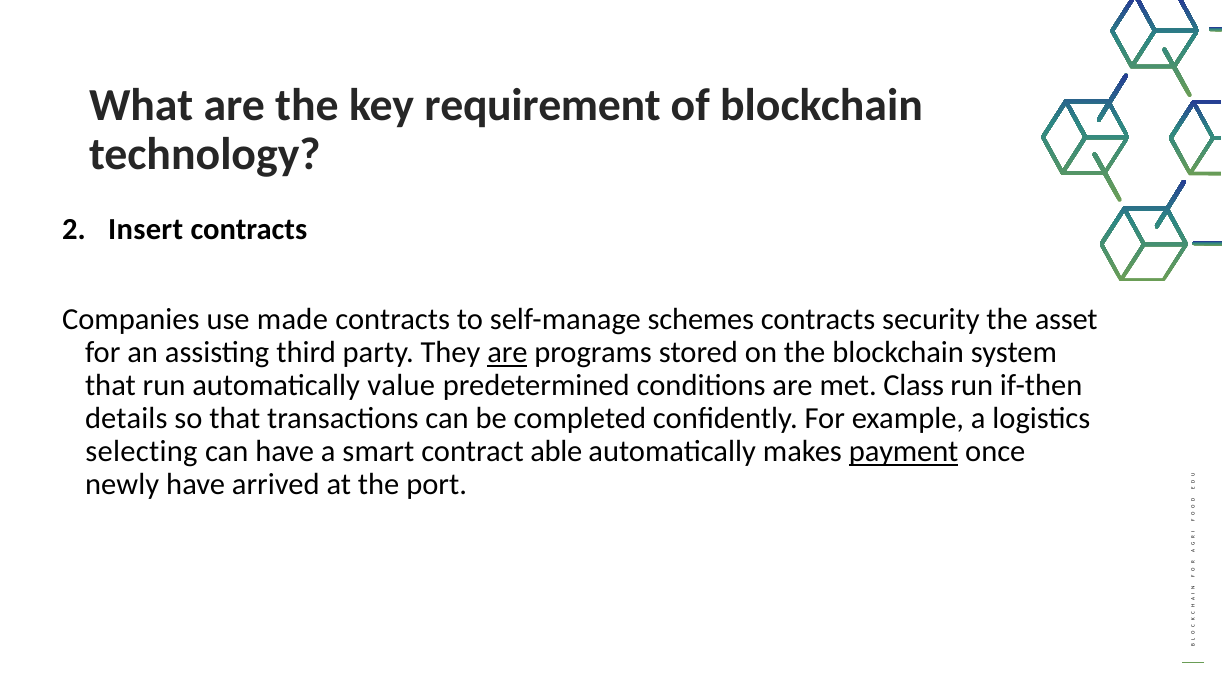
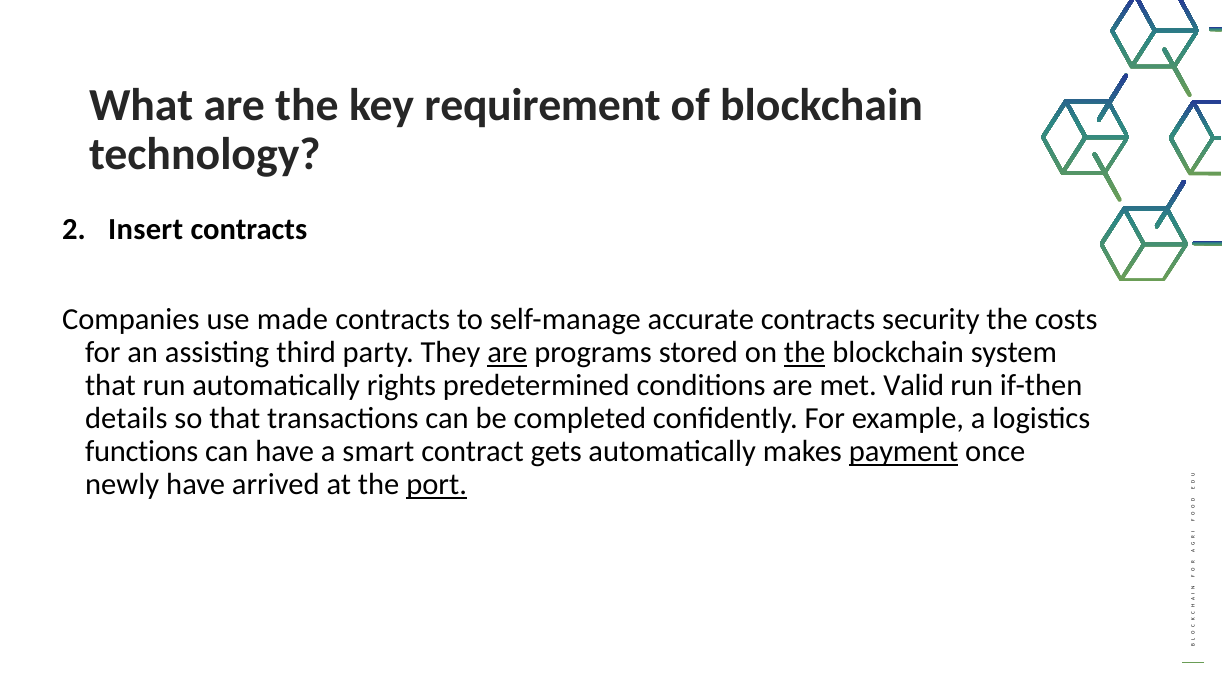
schemes: schemes -> accurate (701, 320)
asset: asset -> costs (1066, 320)
the underline: none -> present (805, 353)
value: value -> rights (401, 386)
Class: Class -> Valid (914, 386)
selecting: selecting -> functions (142, 452)
able: able -> gets (556, 452)
port underline: none -> present (437, 485)
